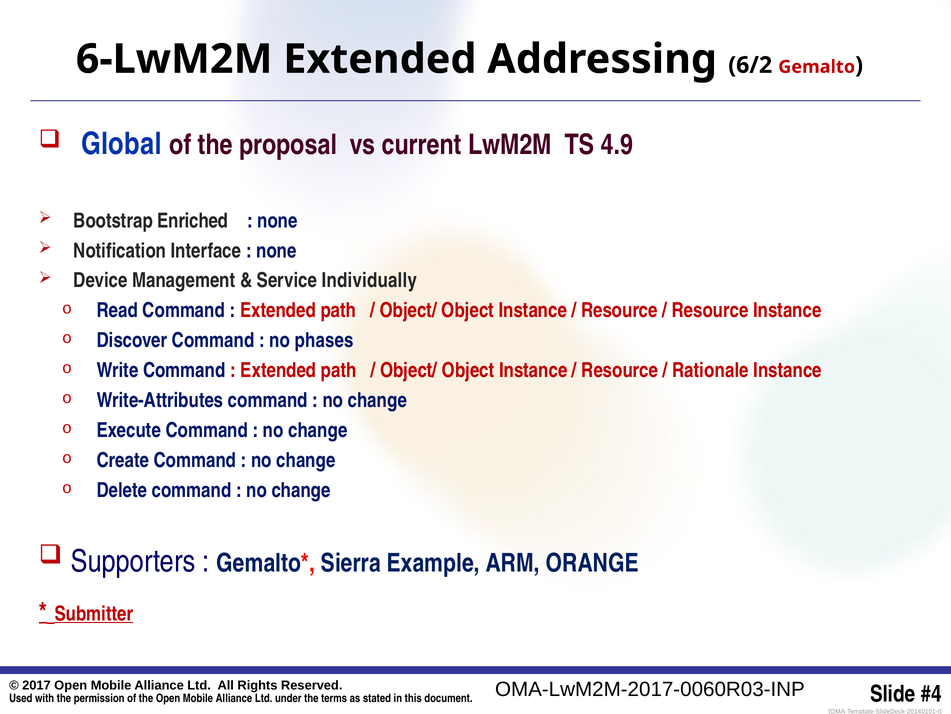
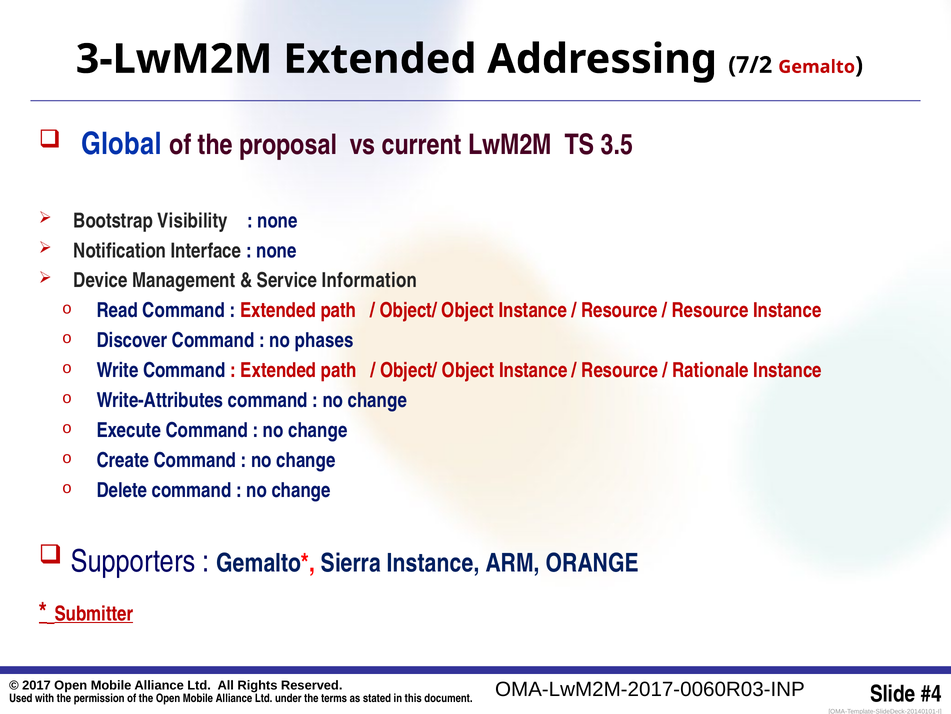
6-LwM2M: 6-LwM2M -> 3-LwM2M (174, 59)
6/2: 6/2 -> 7/2 (750, 65)
4.9: 4.9 -> 3.5 (617, 145)
Enriched: Enriched -> Visibility (193, 221)
Individually: Individually -> Information (369, 280)
Sierra Example: Example -> Instance (433, 563)
